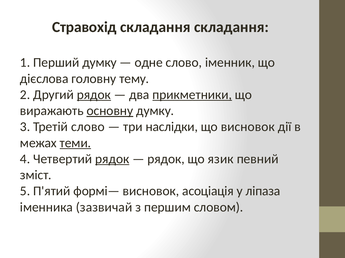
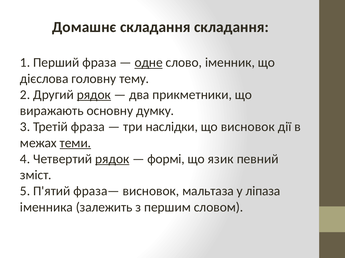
Стравохід: Стравохід -> Домашнє (84, 27)
Перший думку: думку -> фраза (99, 63)
одне underline: none -> present (149, 63)
прикметники underline: present -> none (192, 95)
основну underline: present -> none (110, 111)
Третій слово: слово -> фраза (88, 127)
рядок: рядок -> формі (166, 159)
формі—: формі— -> фраза— (97, 192)
асоціація: асоціація -> мальтаза (208, 192)
зазвичай: зазвичай -> залежить (104, 208)
